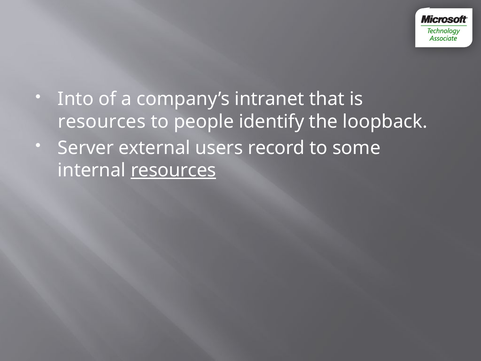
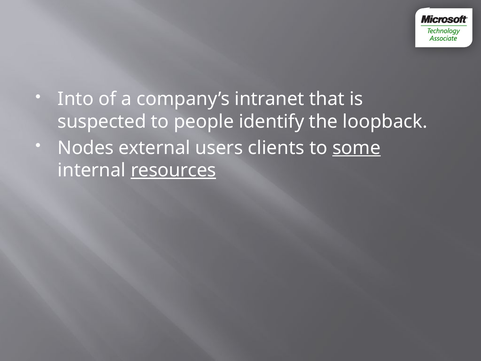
resources: resources -> suspected (102, 122)
Server: Server -> Nodes (86, 148)
record: record -> clients (276, 148)
some underline: none -> present (356, 148)
